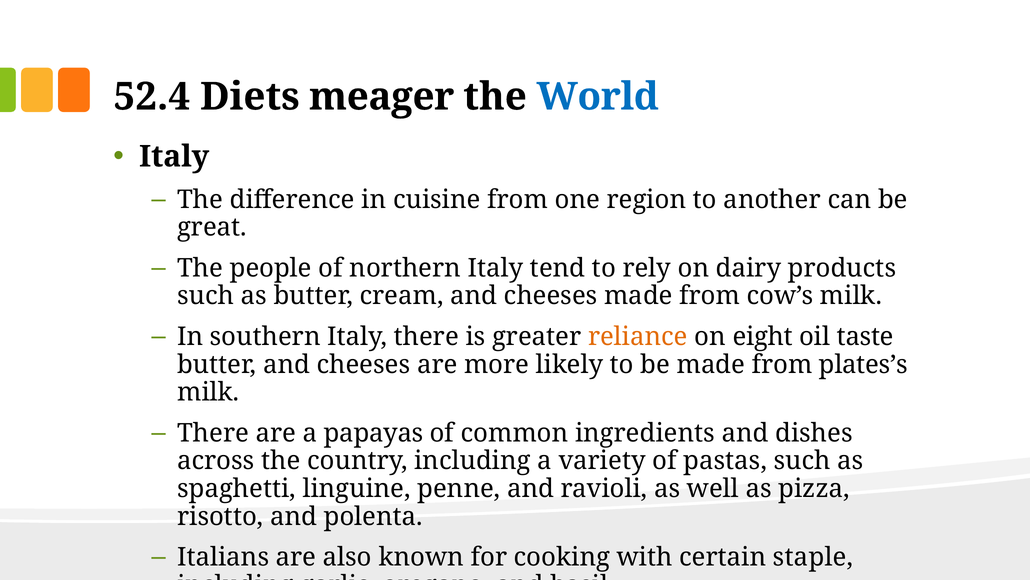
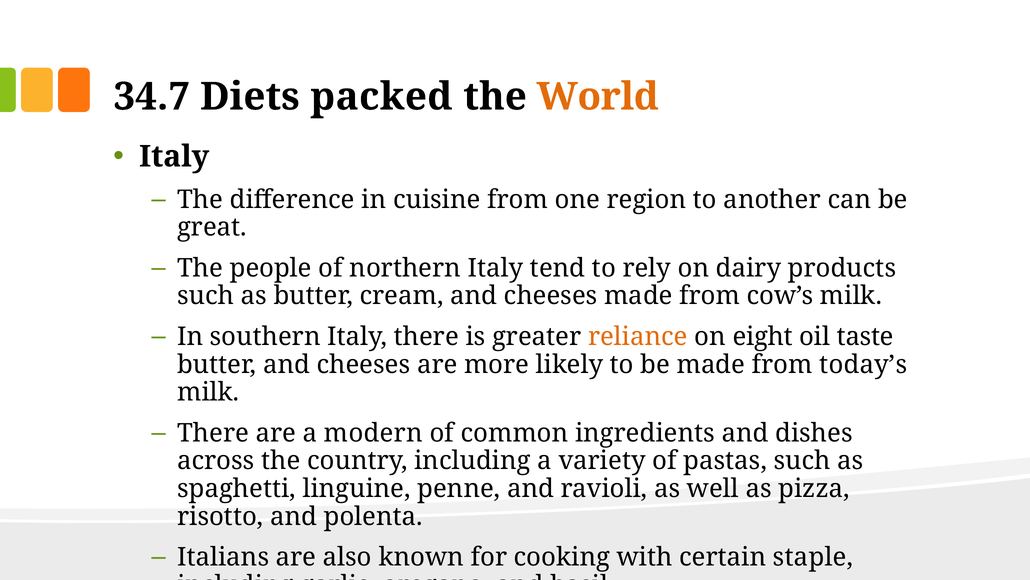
52.4: 52.4 -> 34.7 (152, 97)
meager: meager -> packed (381, 97)
World colour: blue -> orange (598, 97)
plates’s: plates’s -> today’s (863, 364)
papayas: papayas -> modern (373, 433)
